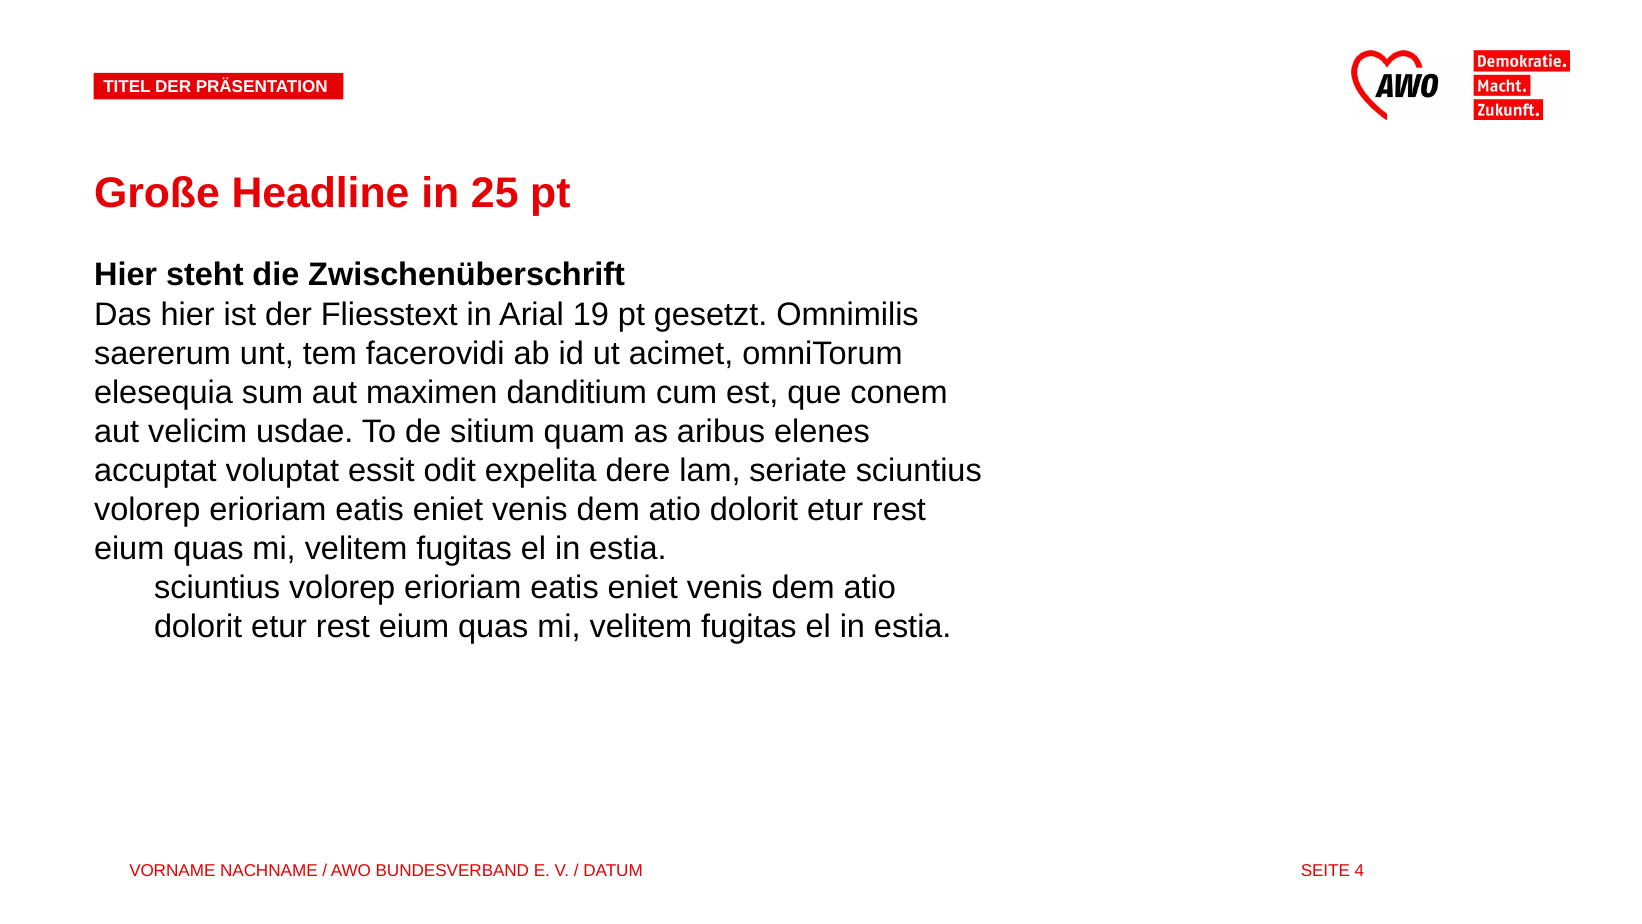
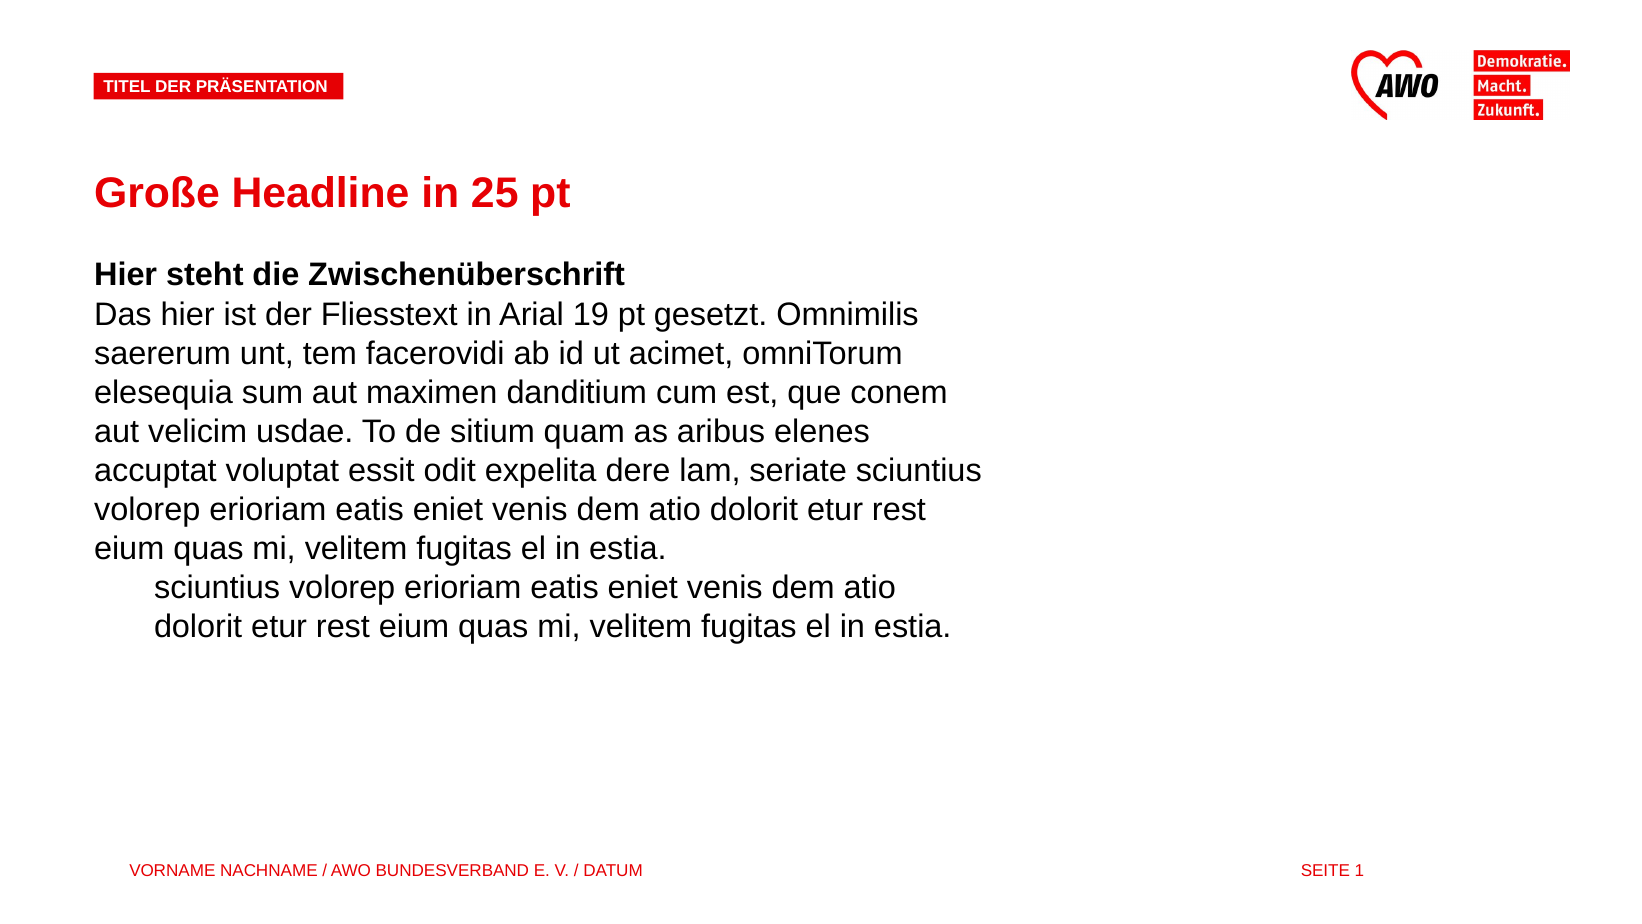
4: 4 -> 1 (1359, 870)
